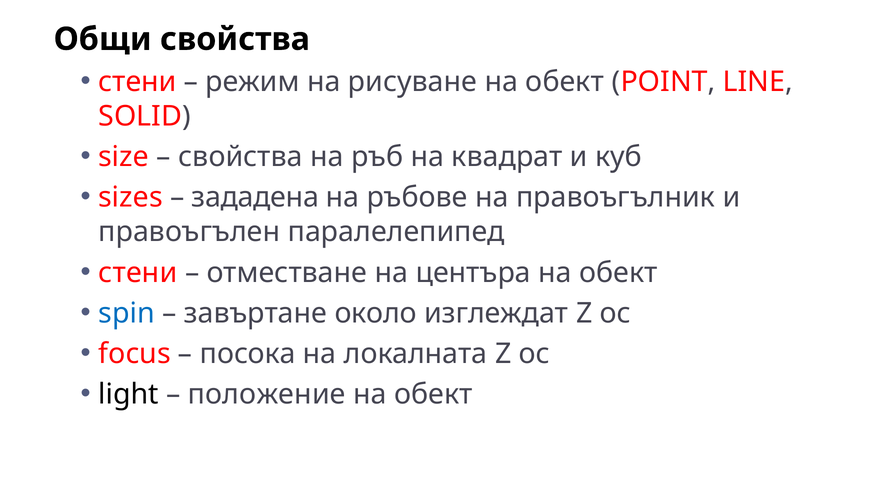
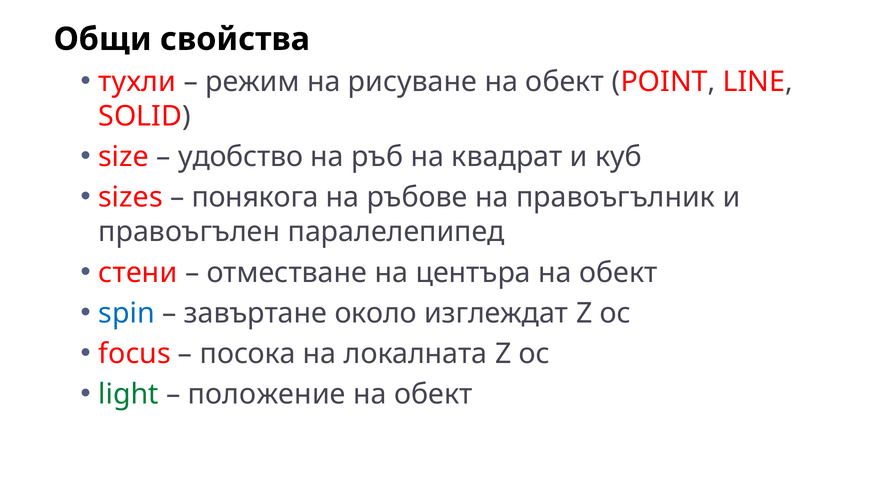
стени: стени -> тухли (137, 82)
свойства: свойства -> удобство (241, 157)
зададена: зададена -> понякога (255, 198)
light colour: black -> green (129, 394)
